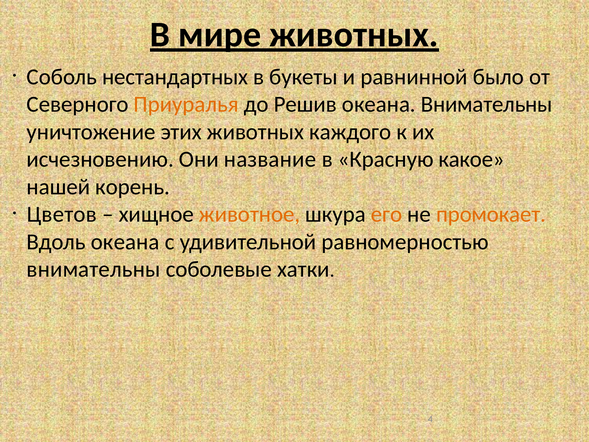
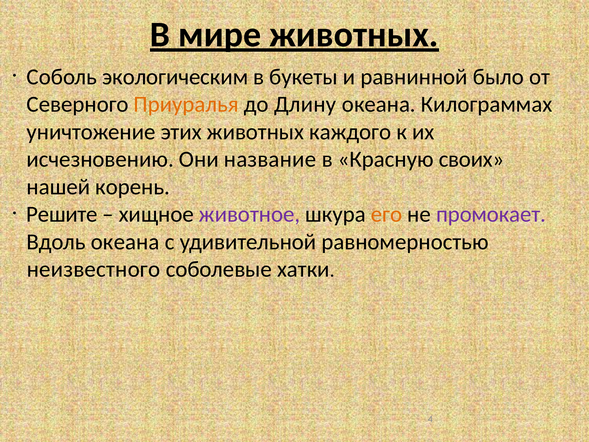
нестандартных: нестандартных -> экологическим (175, 77)
Решив: Решив -> Длину (305, 104)
океана Внимательны: Внимательны -> Килограммах (487, 104)
какое: какое -> своих (472, 159)
Цветов: Цветов -> Решите (62, 214)
животное colour: orange -> purple (250, 214)
промокает colour: orange -> purple (491, 214)
внимательны: внимательны -> неизвестного (93, 269)
